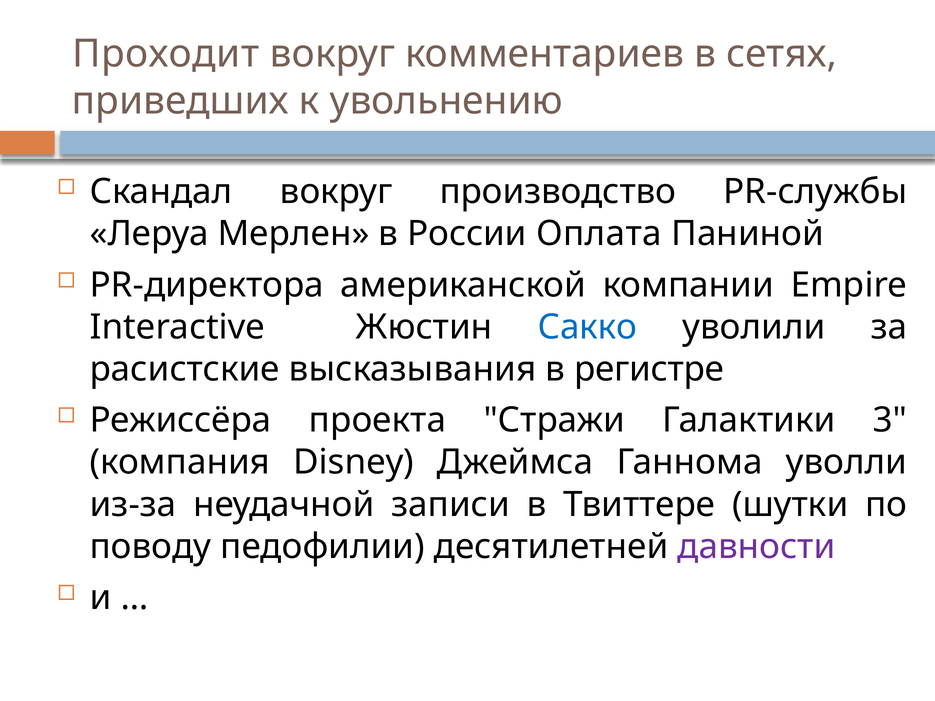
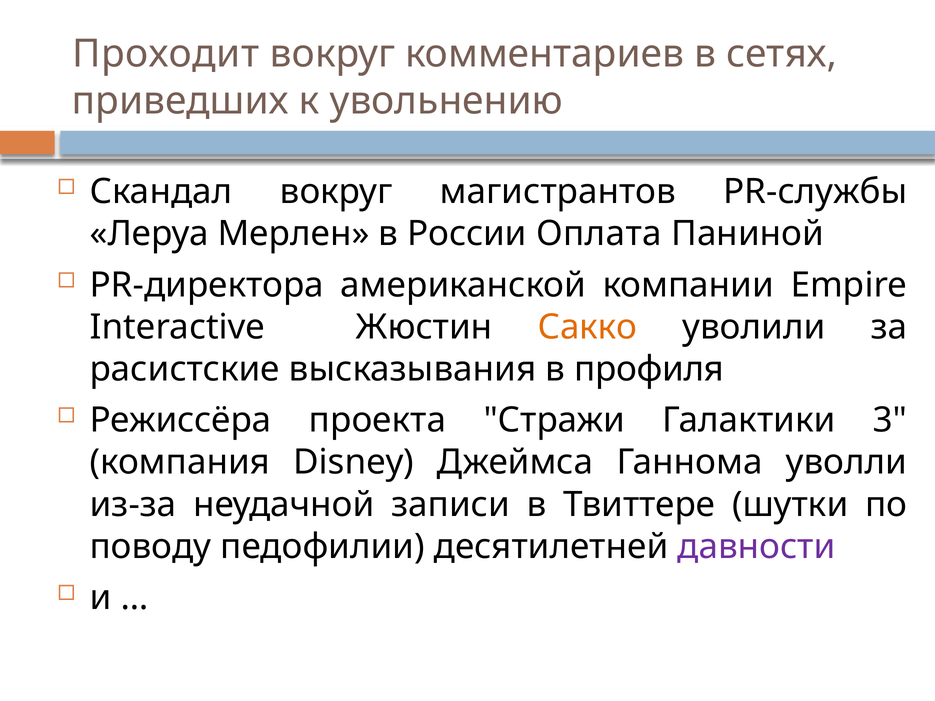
производство: производство -> магистрантов (558, 192)
Сакко colour: blue -> orange (587, 327)
регистре: регистре -> профиля (649, 369)
